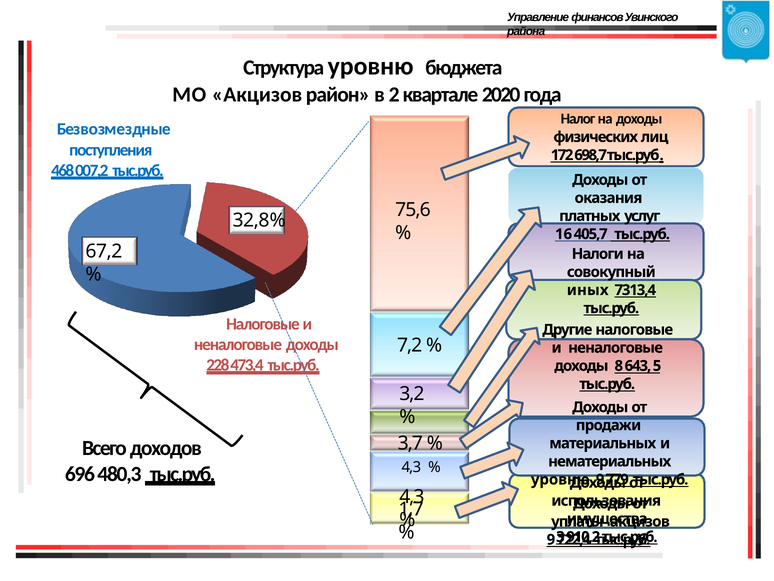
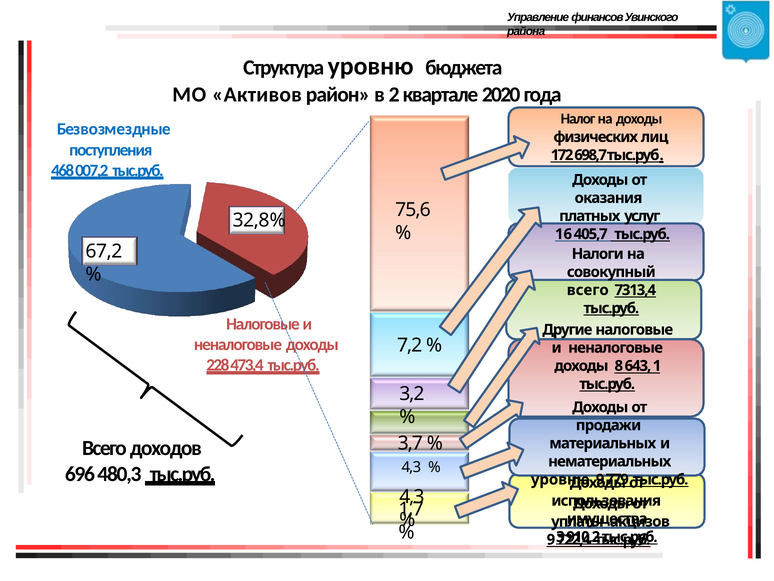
МО Акцизов: Акцизов -> Активов (257, 95)
иных: иных -> всего (588, 290)
5: 5 -> 1 (657, 366)
